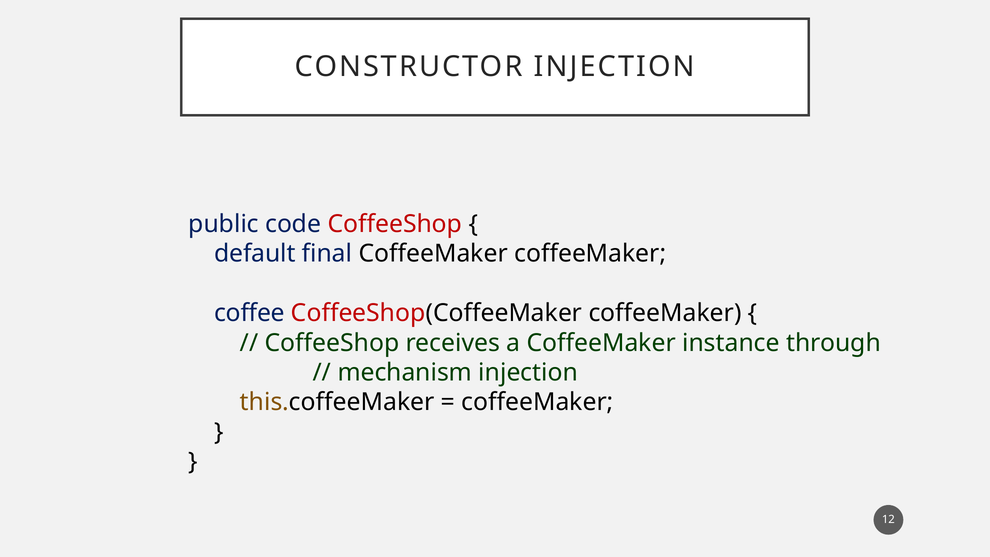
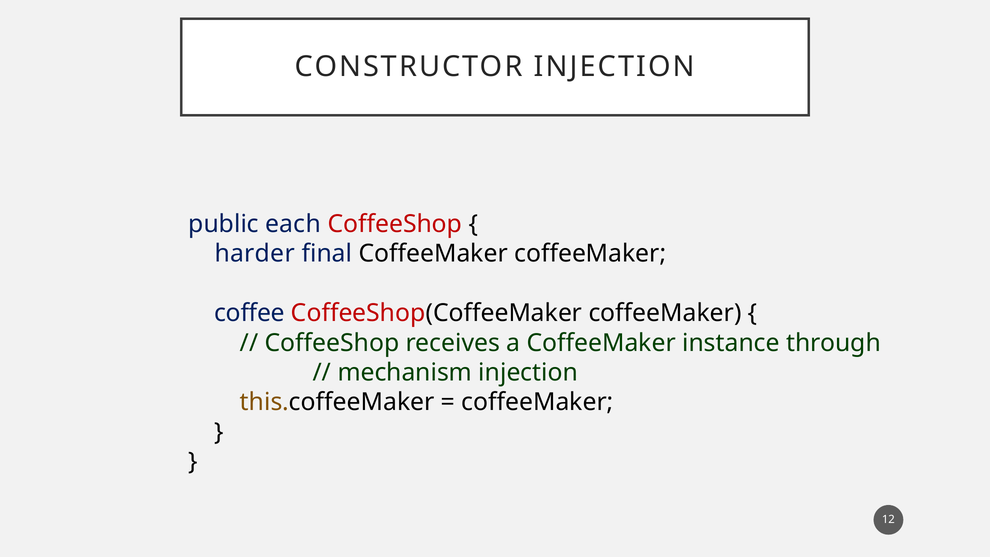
code: code -> each (293, 224)
default: default -> harder (255, 254)
